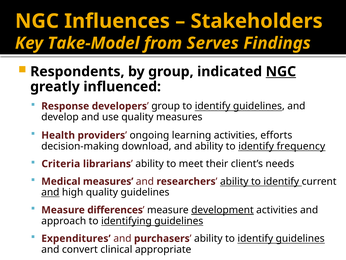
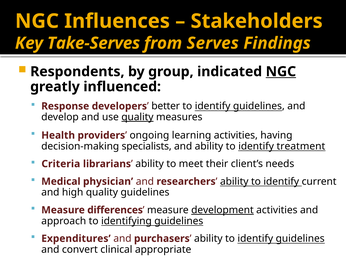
Take-Model: Take-Model -> Take-Serves (94, 43)
group: group -> better (166, 106)
quality underline: none -> present (137, 117)
efforts: efforts -> having (276, 135)
download: download -> specialists (147, 146)
frequency: frequency -> treatment (301, 146)
Medical measures: measures -> physician (108, 181)
and underline: present -> none (50, 192)
